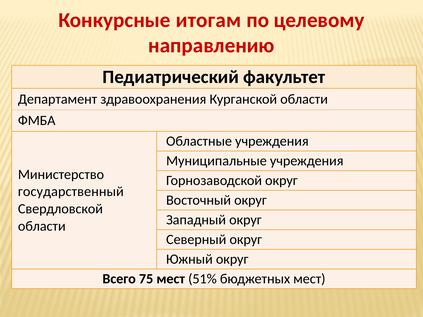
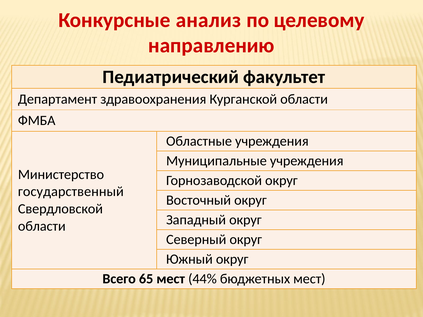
итогам: итогам -> анализ (208, 20)
75: 75 -> 65 (146, 279)
51%: 51% -> 44% (202, 279)
